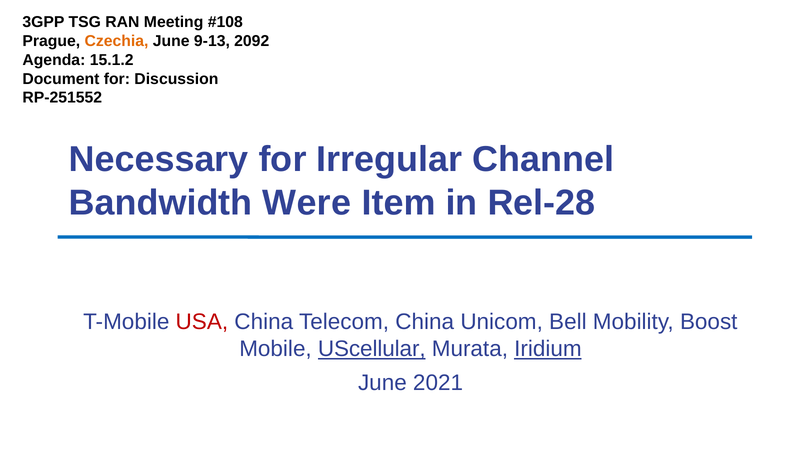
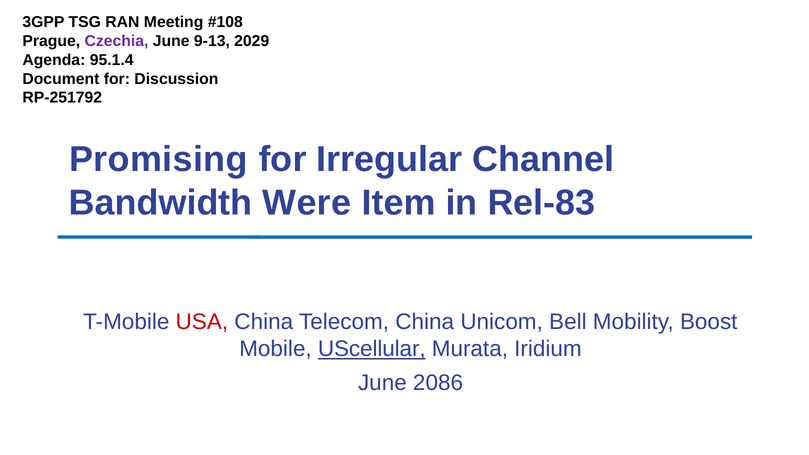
Czechia colour: orange -> purple (116, 41)
2092: 2092 -> 2029 (252, 41)
15.1.2: 15.1.2 -> 95.1.4 (112, 60)
RP-251552: RP-251552 -> RP-251792 (62, 98)
Necessary: Necessary -> Promising (158, 160)
Rel-28: Rel-28 -> Rel-83 (541, 203)
Iridium underline: present -> none (548, 349)
2021: 2021 -> 2086 (438, 383)
